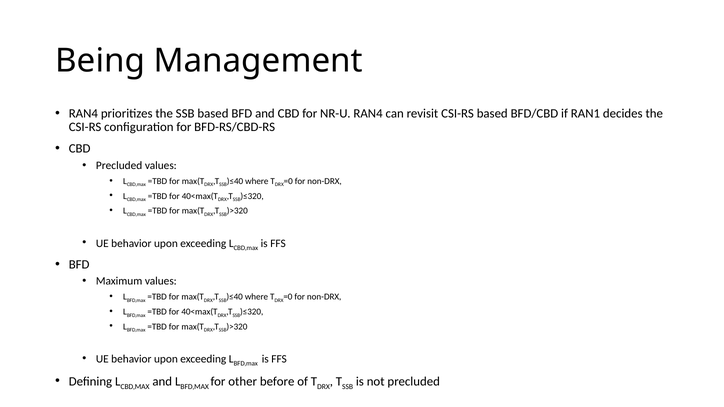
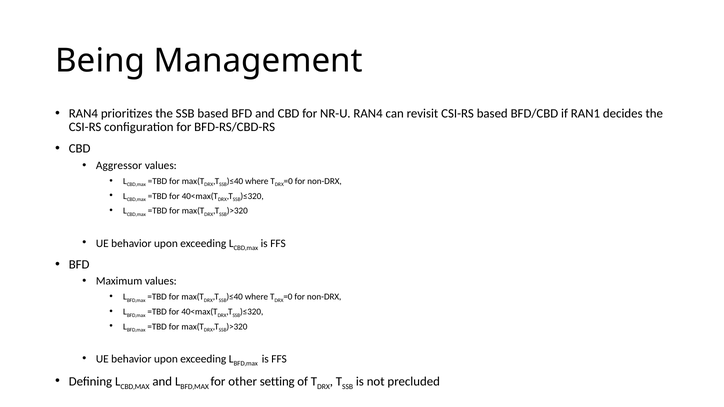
Precluded: Precluded -> Aggressor (119, 165)
before: before -> setting (277, 382)
